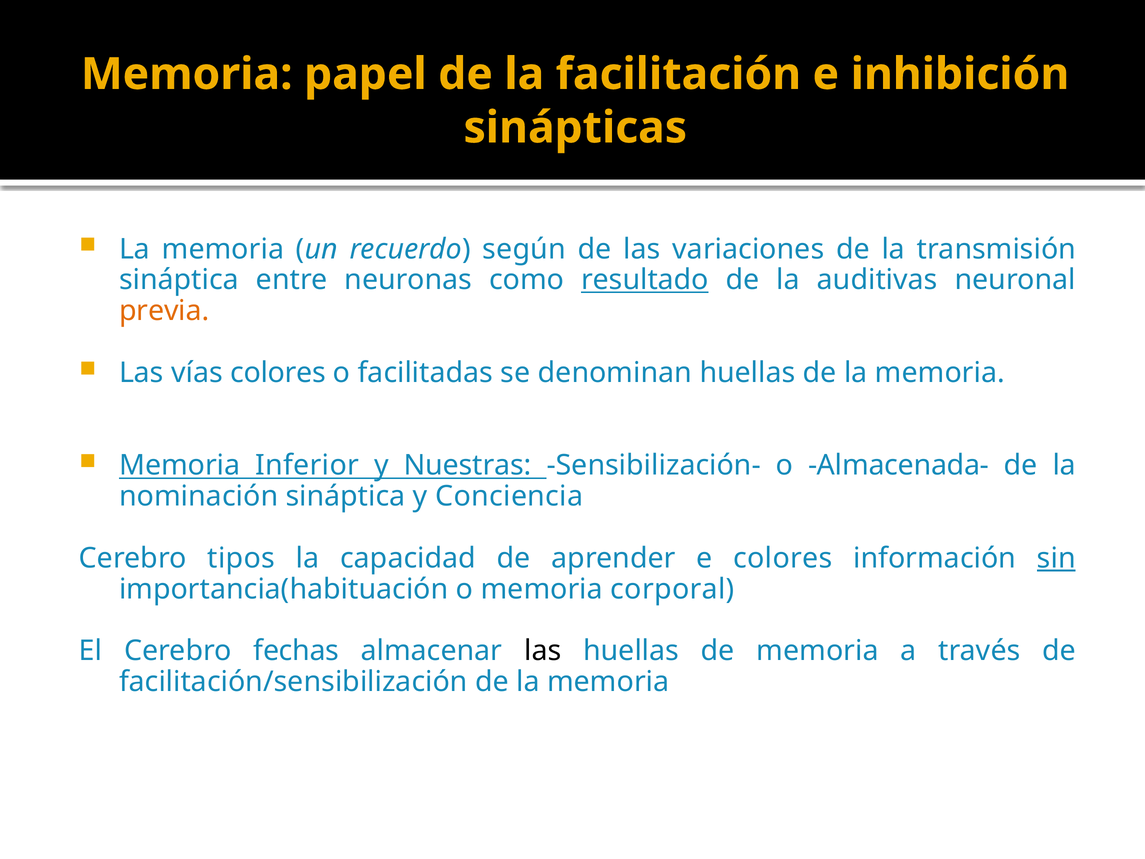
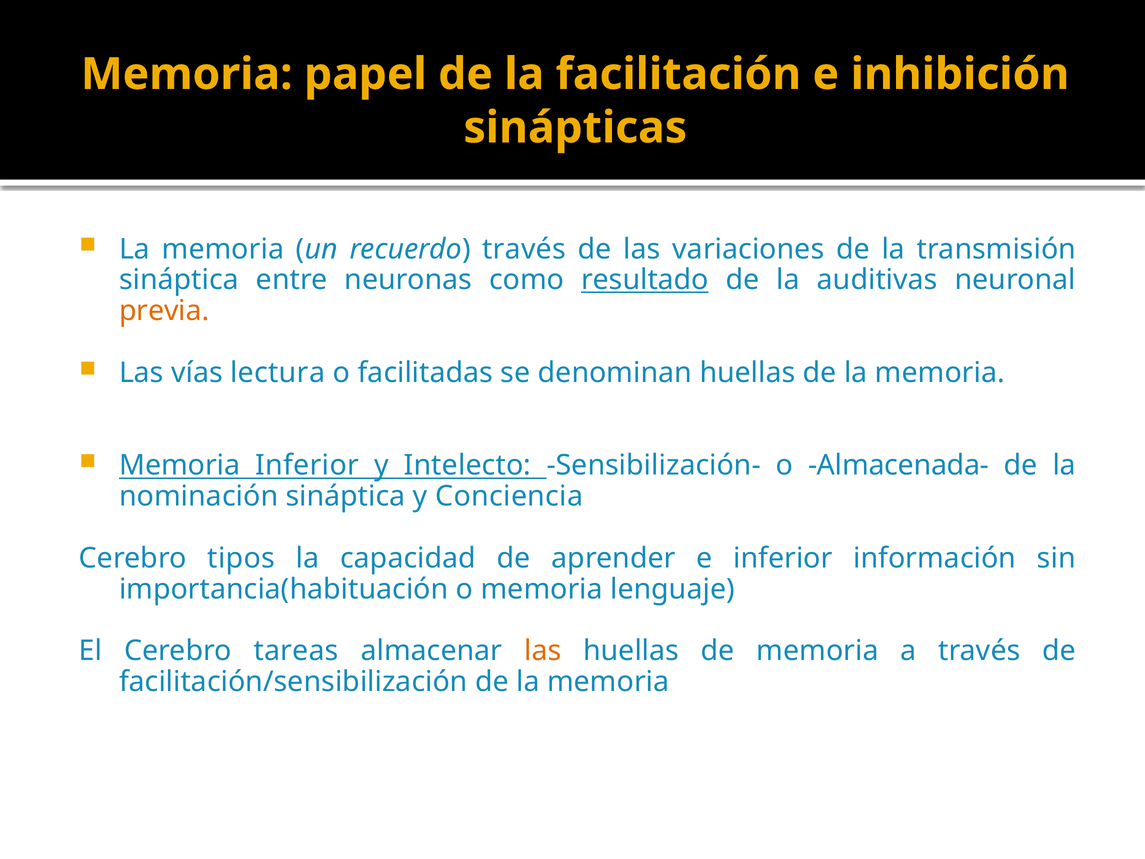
recuerdo según: según -> través (524, 249)
vías colores: colores -> lectura (278, 373)
Nuestras: Nuestras -> Intelecto (467, 465)
e colores: colores -> inferior (783, 558)
sin underline: present -> none (1056, 558)
corporal: corporal -> lenguaje (673, 589)
fechas: fechas -> tareas (296, 651)
las colour: black -> orange (543, 651)
